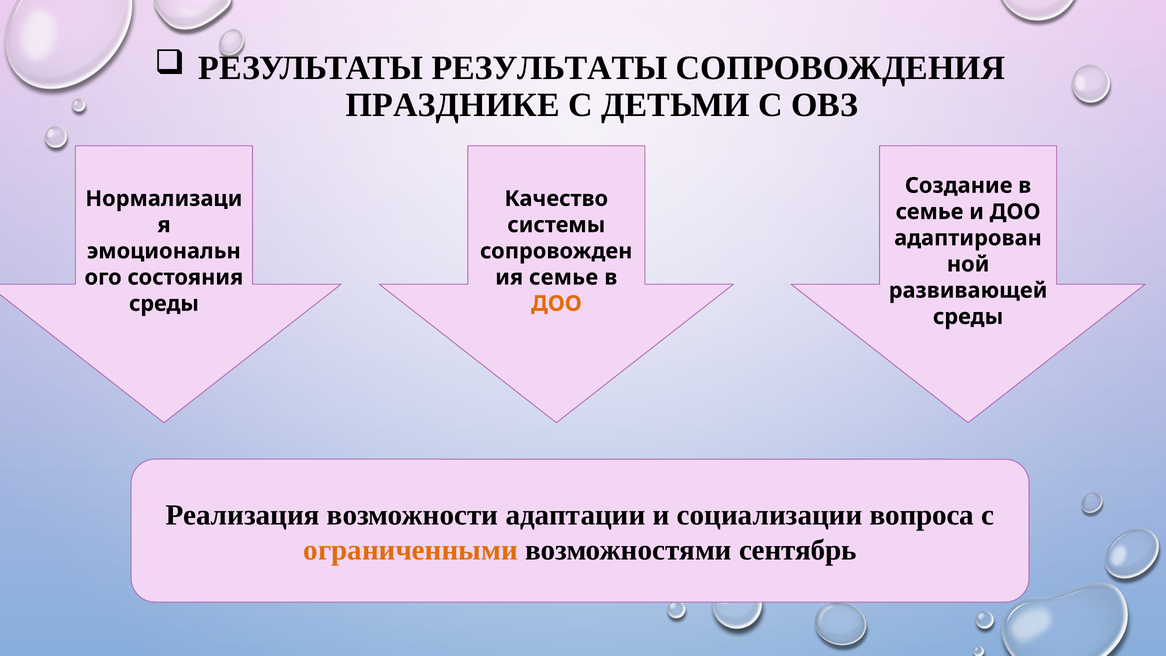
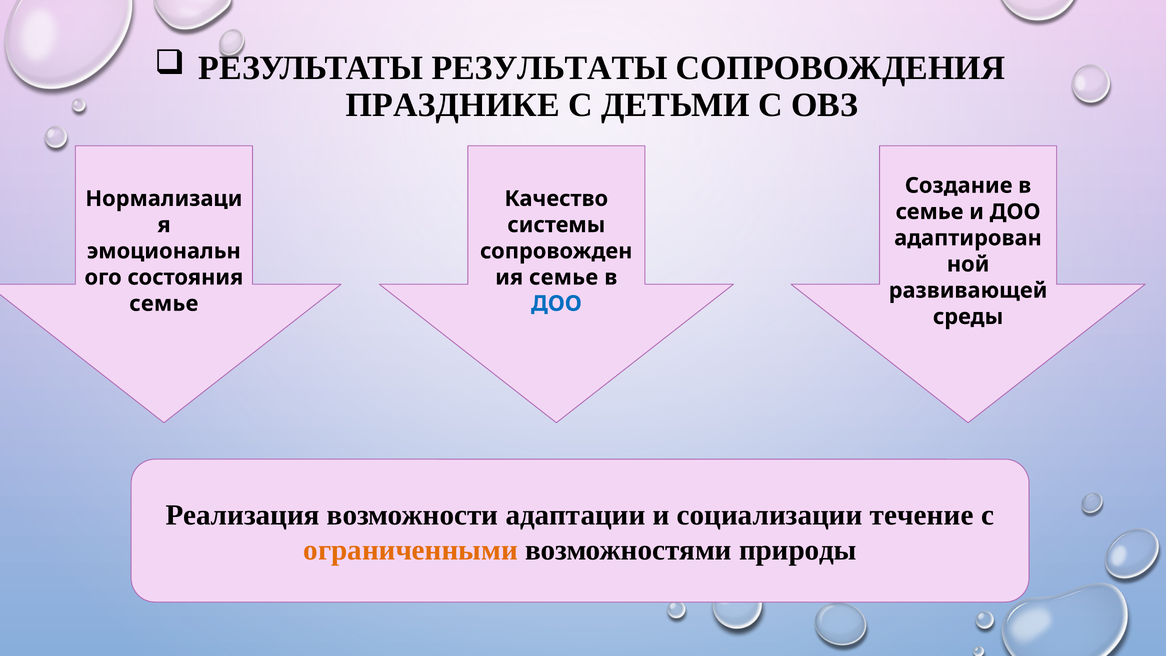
среды: среды -> семье (164, 304)
ДОО colour: orange -> blue (556, 304)
вопроса: вопроса -> течение (922, 515)
сентябрь: сентябрь -> природы (798, 550)
